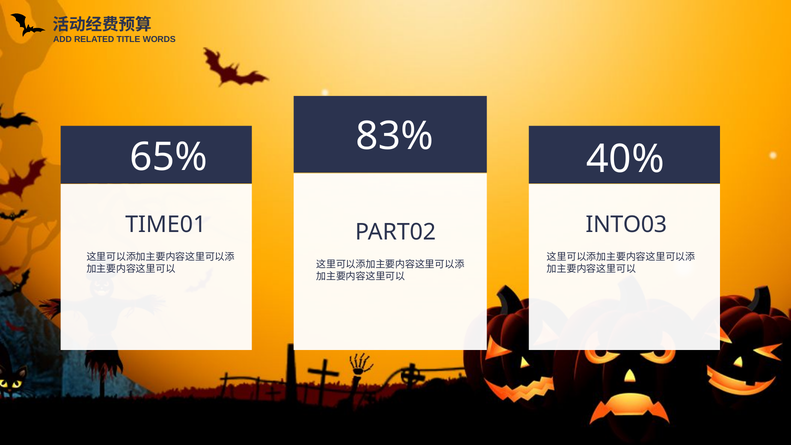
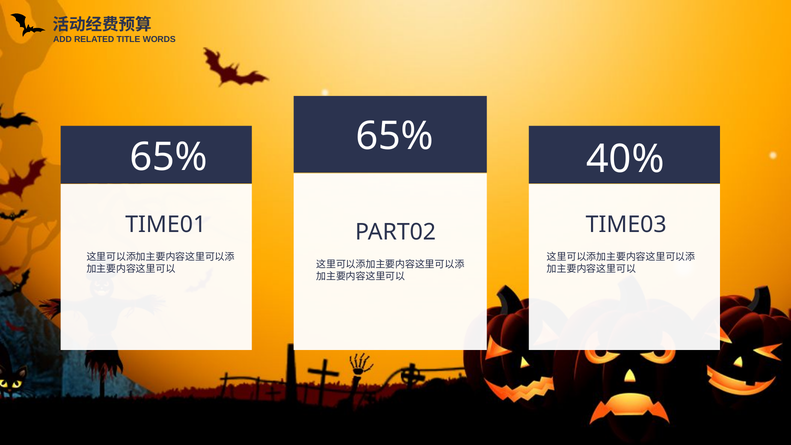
83%: 83% -> 65% (395, 136)
INTO03: INTO03 -> TIME03 (626, 225)
